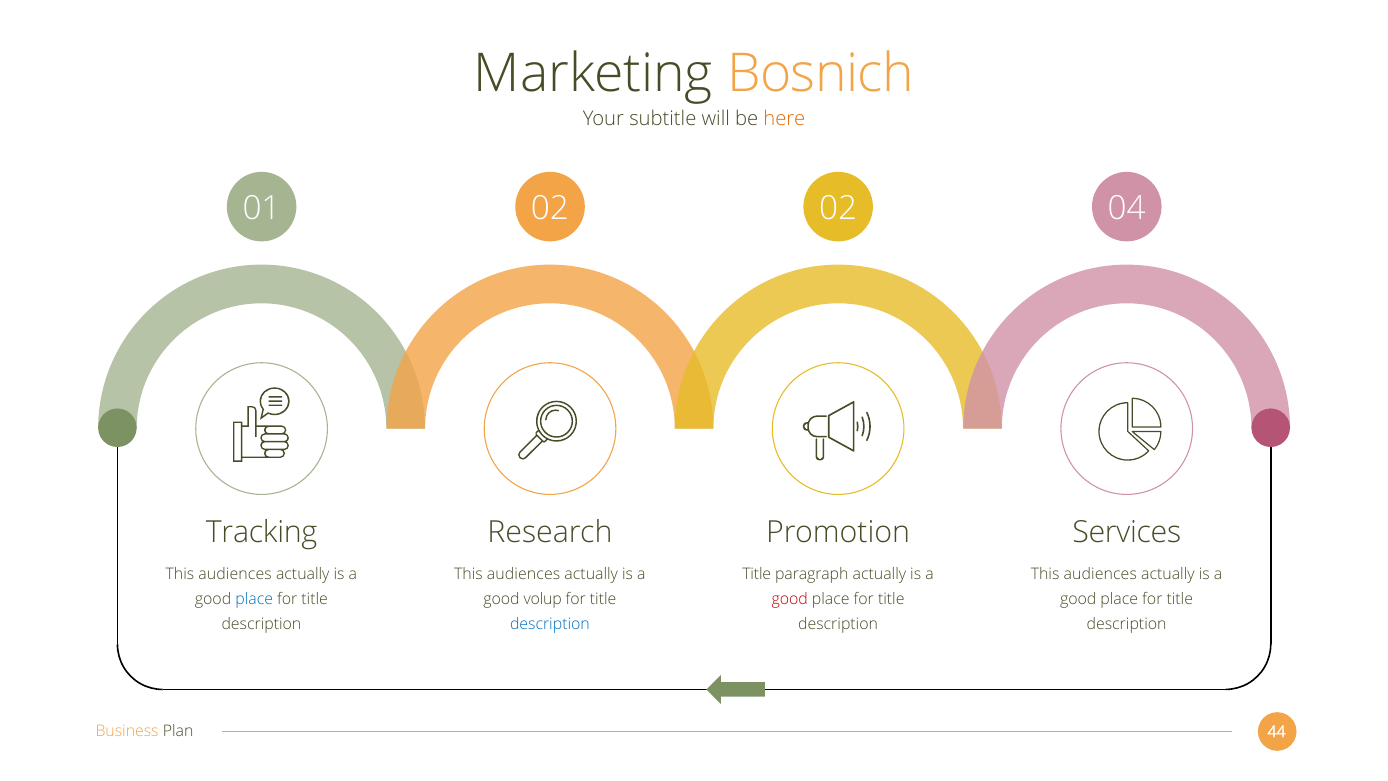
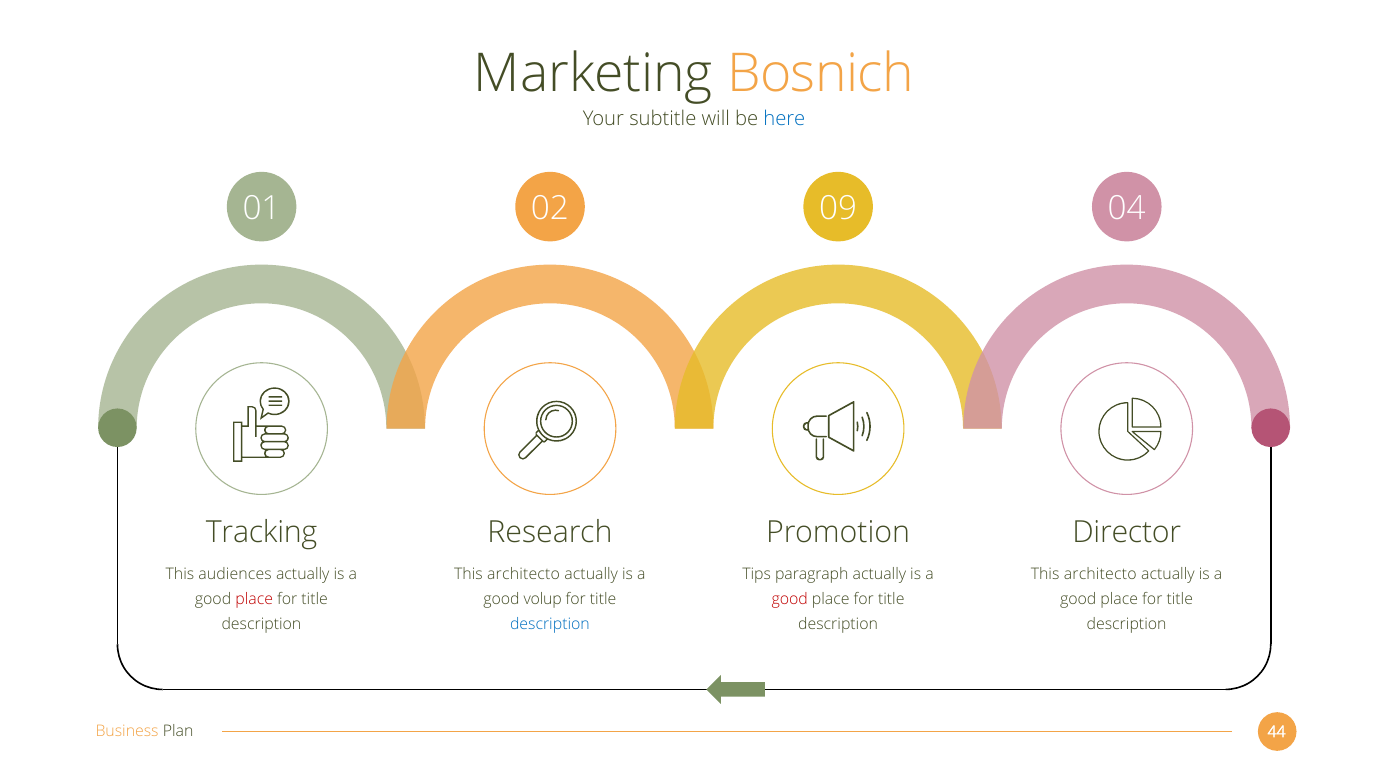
here colour: orange -> blue (784, 119)
02 02: 02 -> 09 (838, 208)
Services: Services -> Director (1127, 532)
audiences: audiences -> architecto (524, 574)
Title: Title -> Tips (757, 574)
audiences: audiences -> architecto (1100, 574)
place colour: blue -> red (254, 599)
